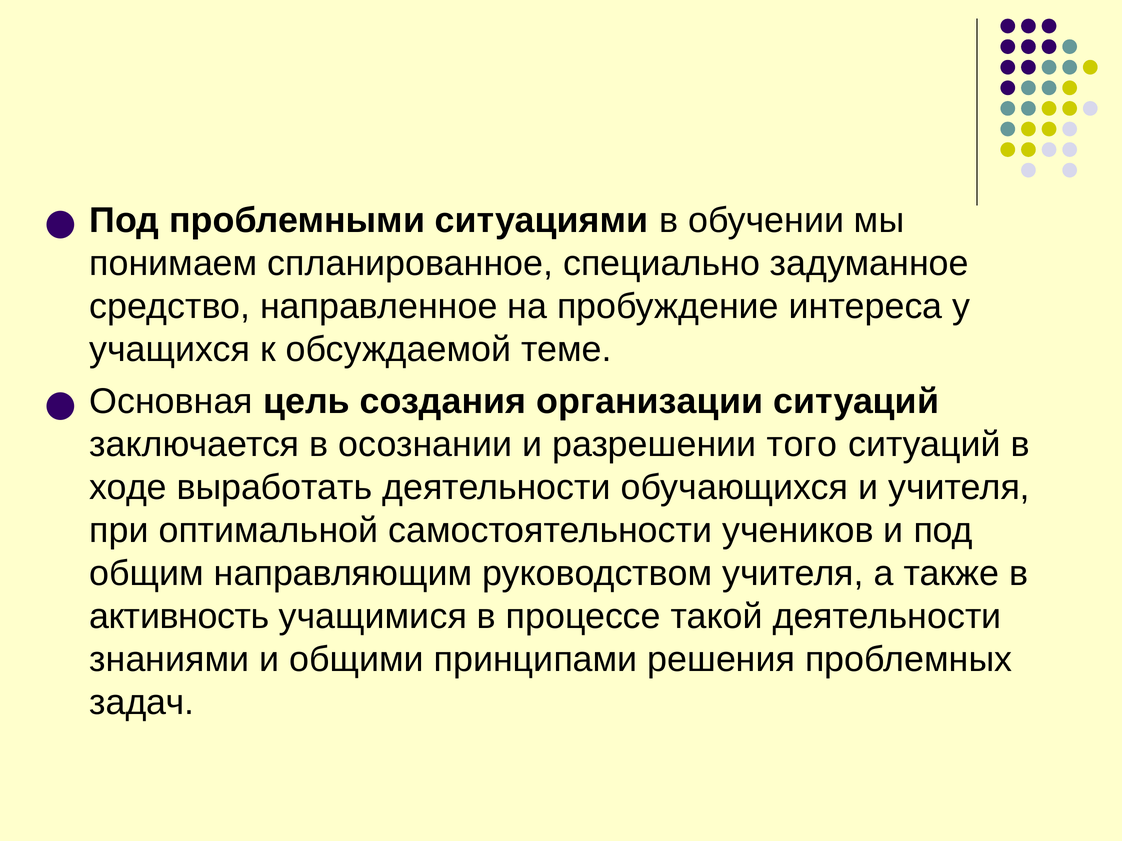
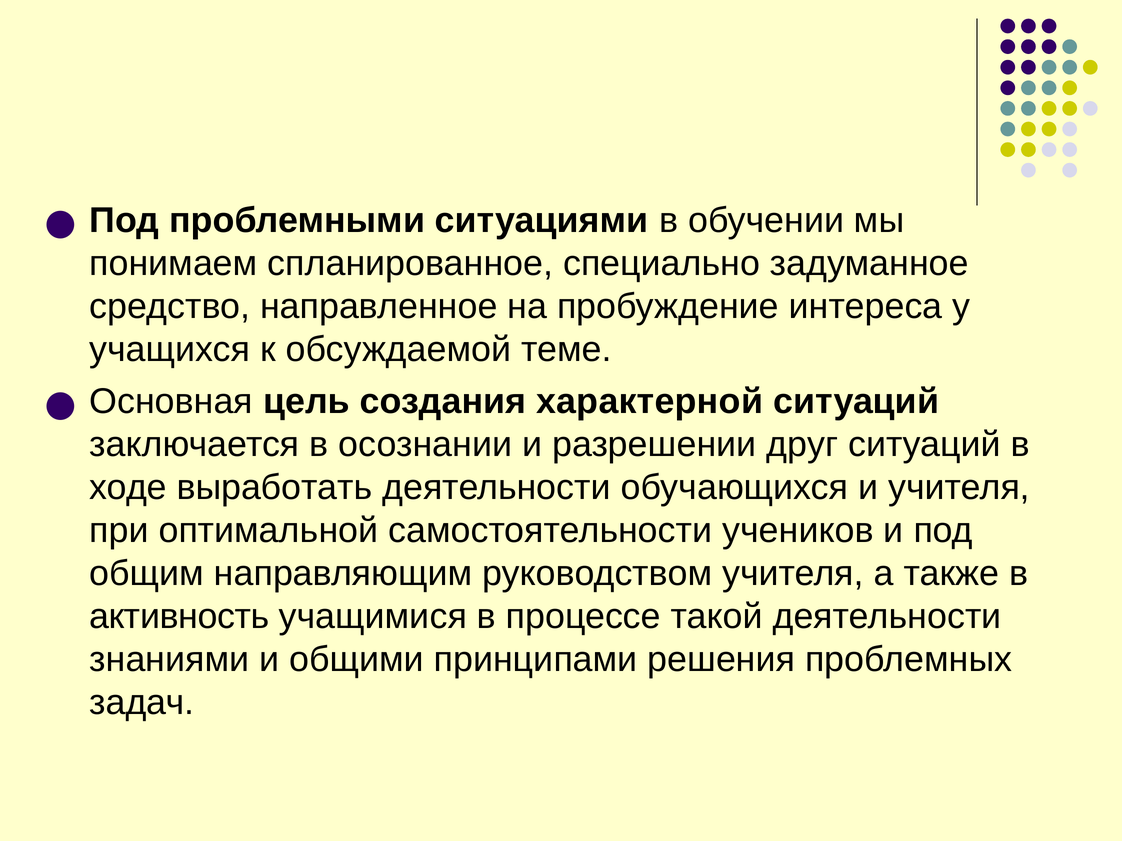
организации: организации -> характерной (650, 402)
того: того -> друг (802, 445)
